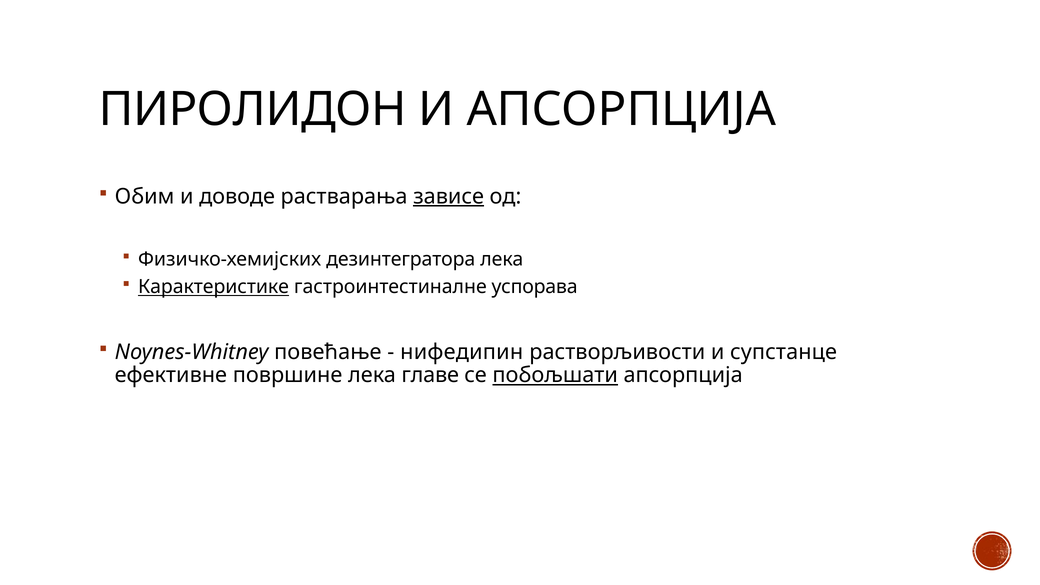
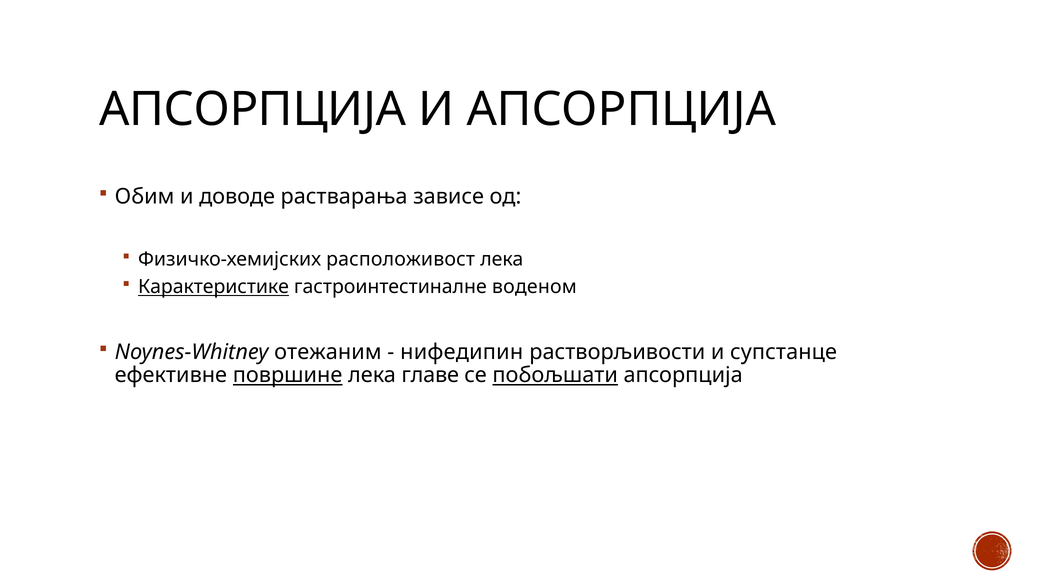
ПИРОЛИДОН: ПИРОЛИДОН -> АПСОРПЦИЈА (253, 110)
зависе underline: present -> none (449, 196)
дезинтегратора: дезинтегратора -> расположивост (401, 259)
успорава: успорава -> воденом (534, 287)
повећање: повећање -> отежаним (328, 352)
површине underline: none -> present (288, 375)
